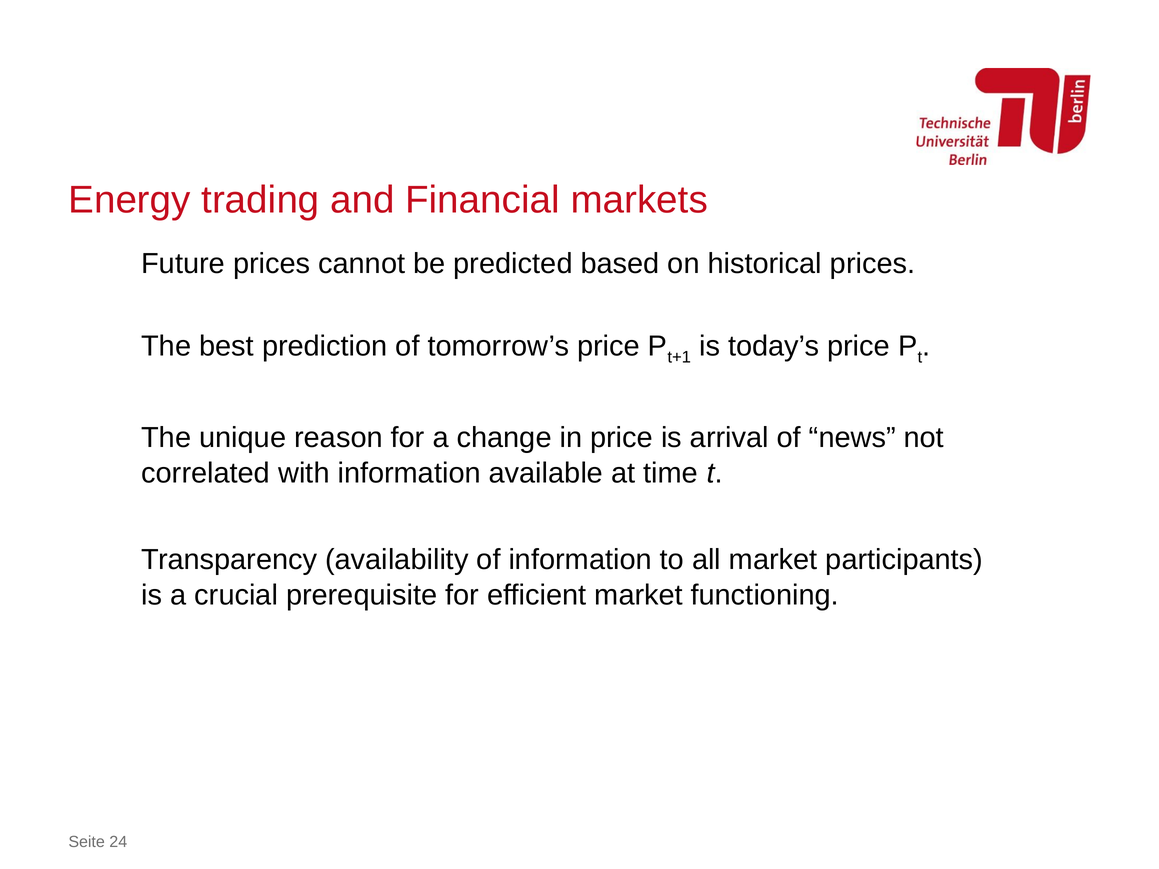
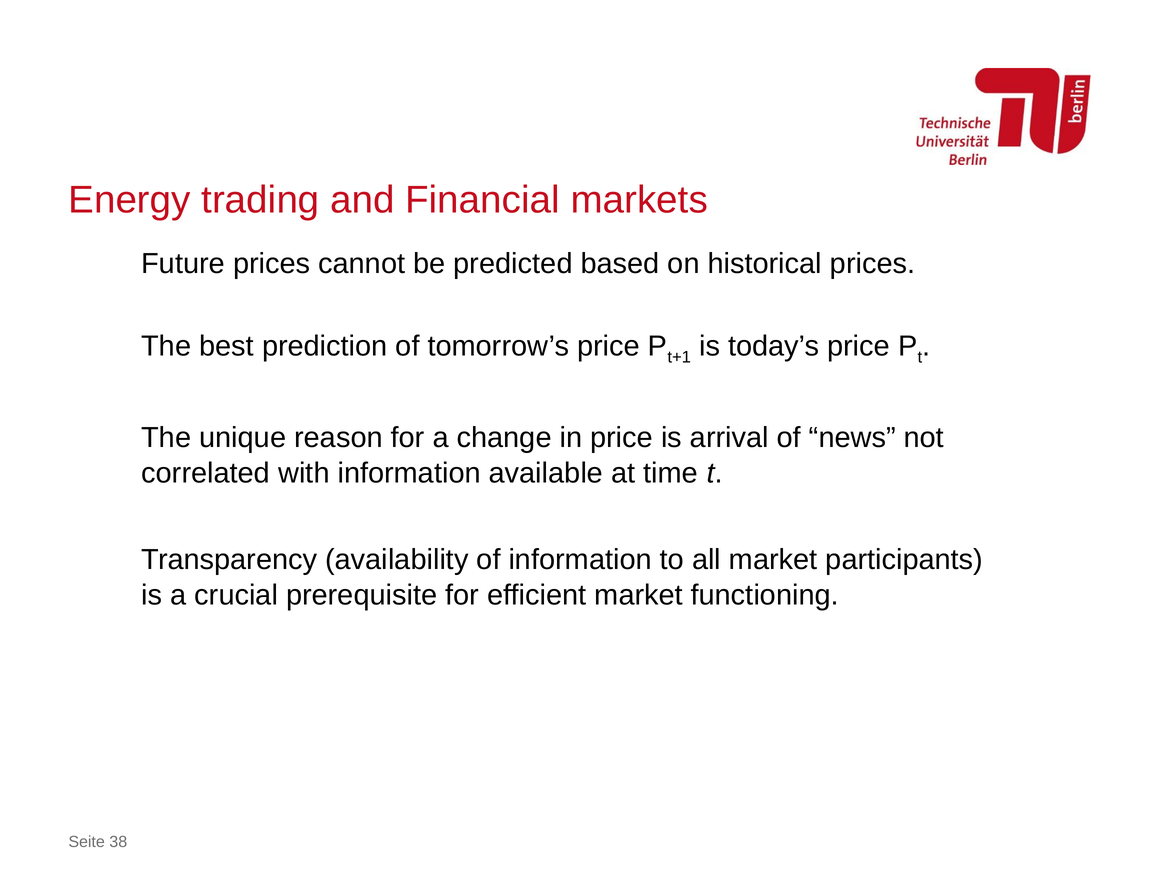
24: 24 -> 38 (118, 842)
